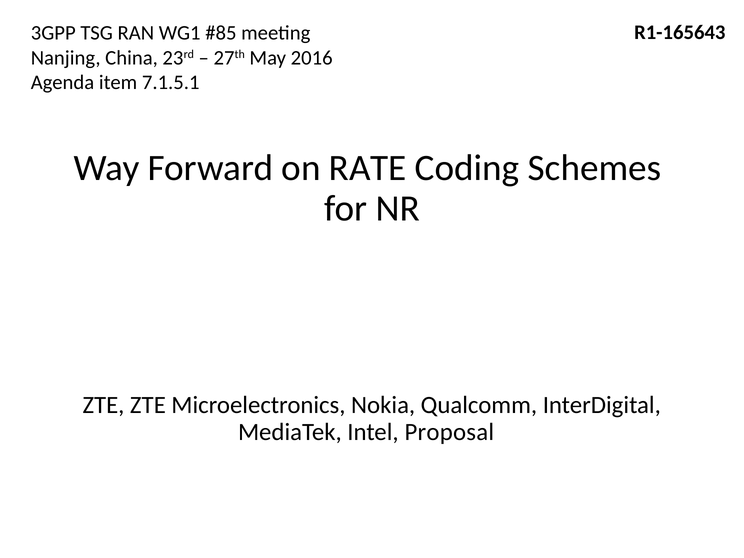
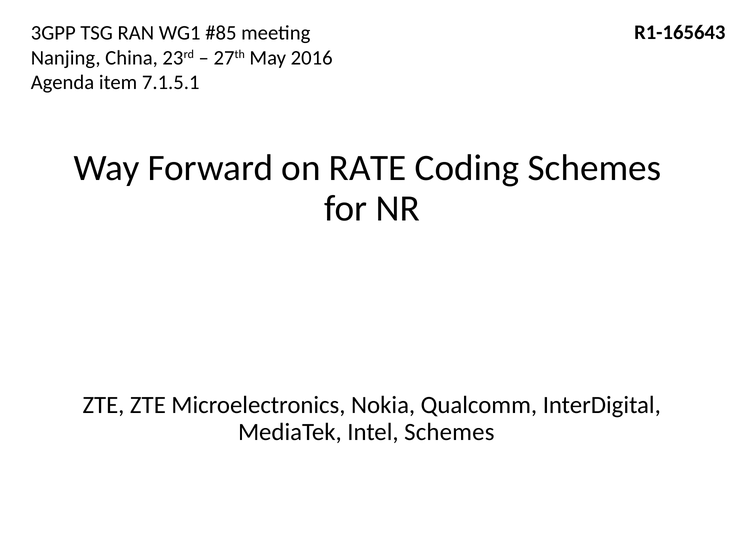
Intel Proposal: Proposal -> Schemes (449, 432)
